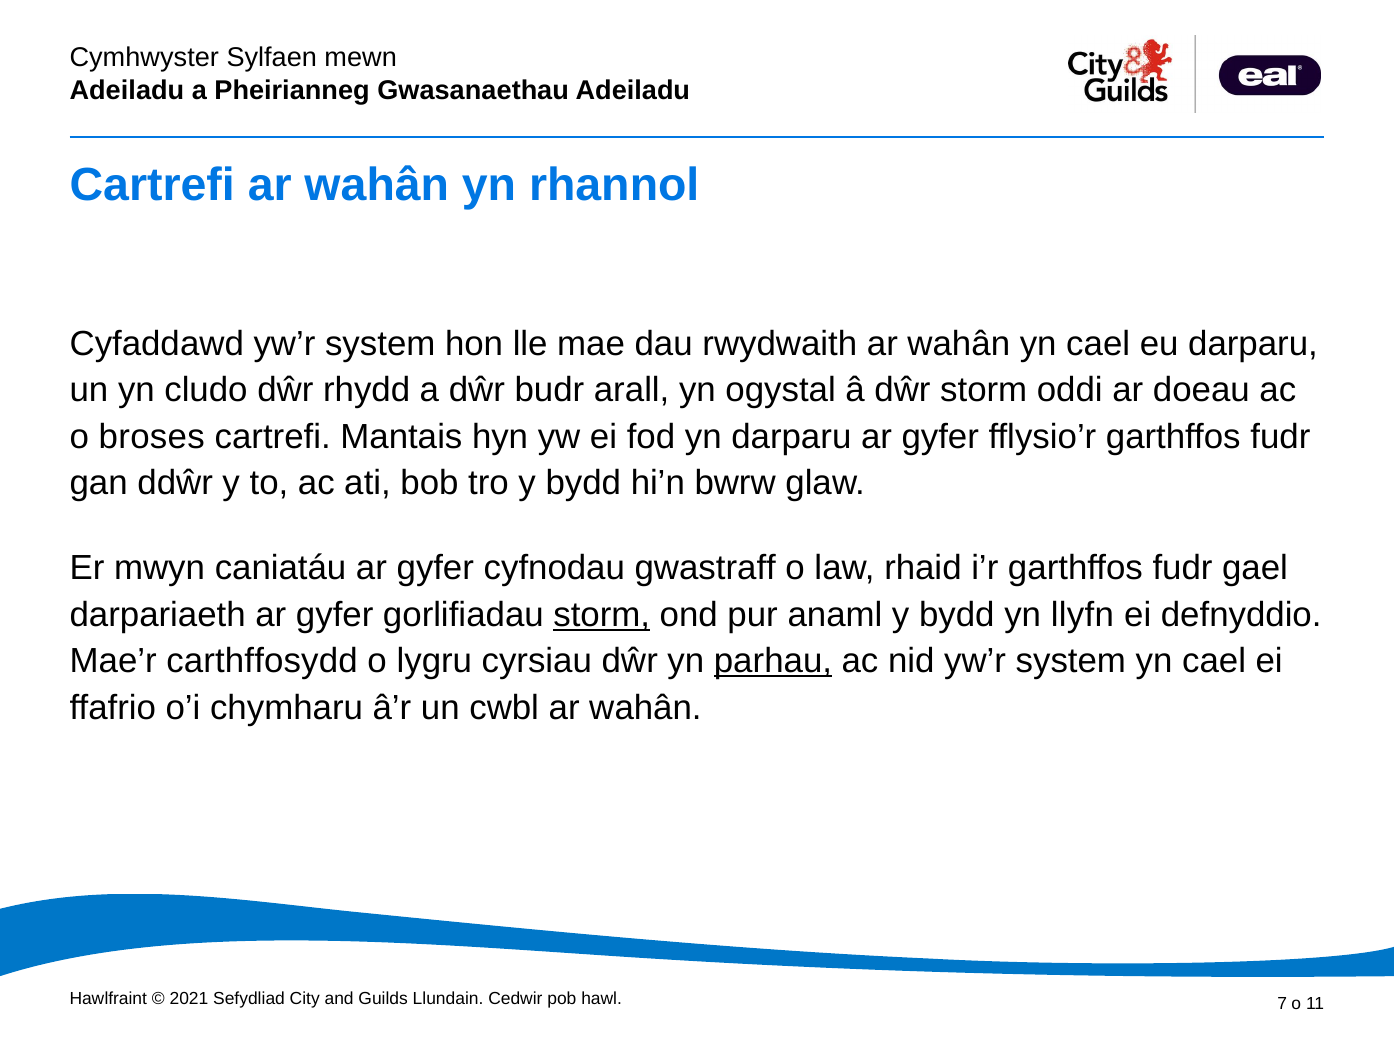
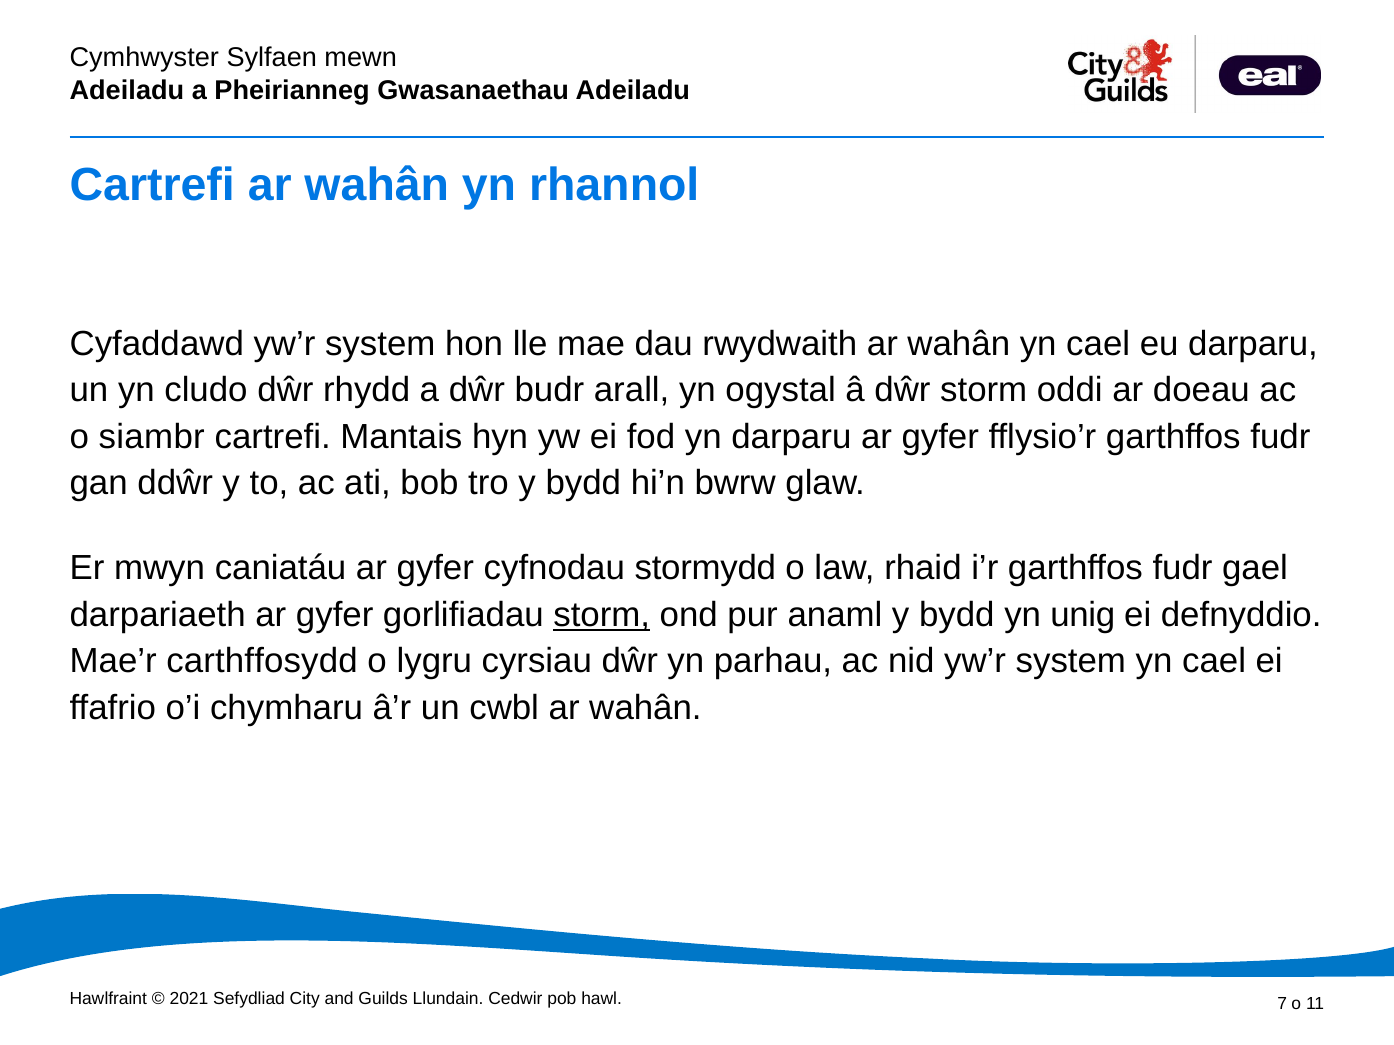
broses: broses -> siambr (152, 437)
gwastraff: gwastraff -> stormydd (705, 568)
llyfn: llyfn -> unig (1083, 615)
parhau underline: present -> none (773, 661)
